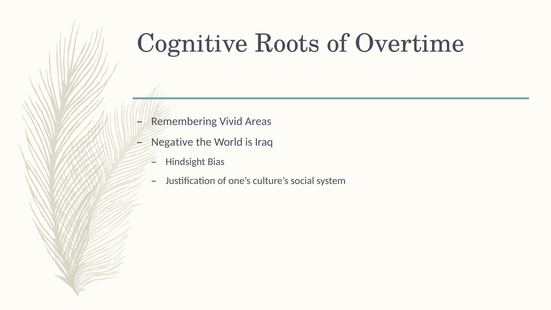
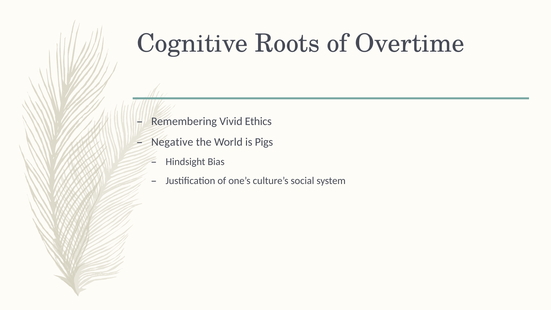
Areas: Areas -> Ethics (258, 121)
Iraq: Iraq -> Pigs (264, 142)
